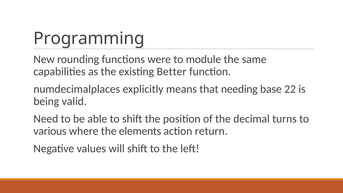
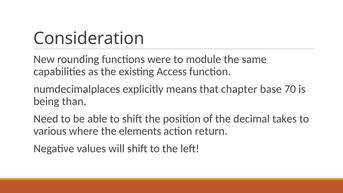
Programming: Programming -> Consideration (89, 38)
Better: Better -> Access (172, 72)
needing: needing -> chapter (239, 89)
22: 22 -> 70 (290, 89)
valid: valid -> than (74, 101)
turns: turns -> takes (285, 119)
